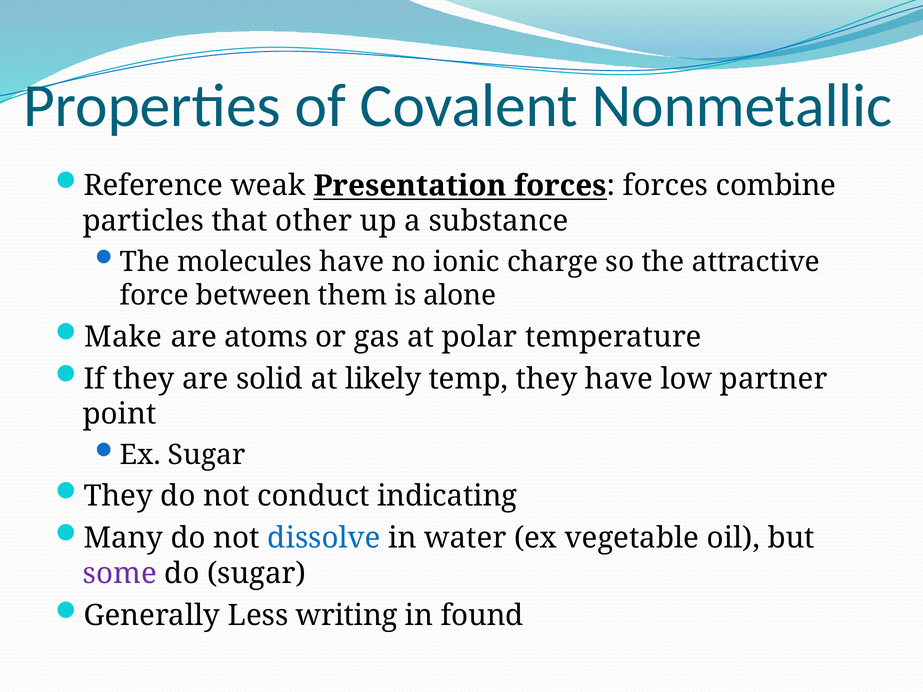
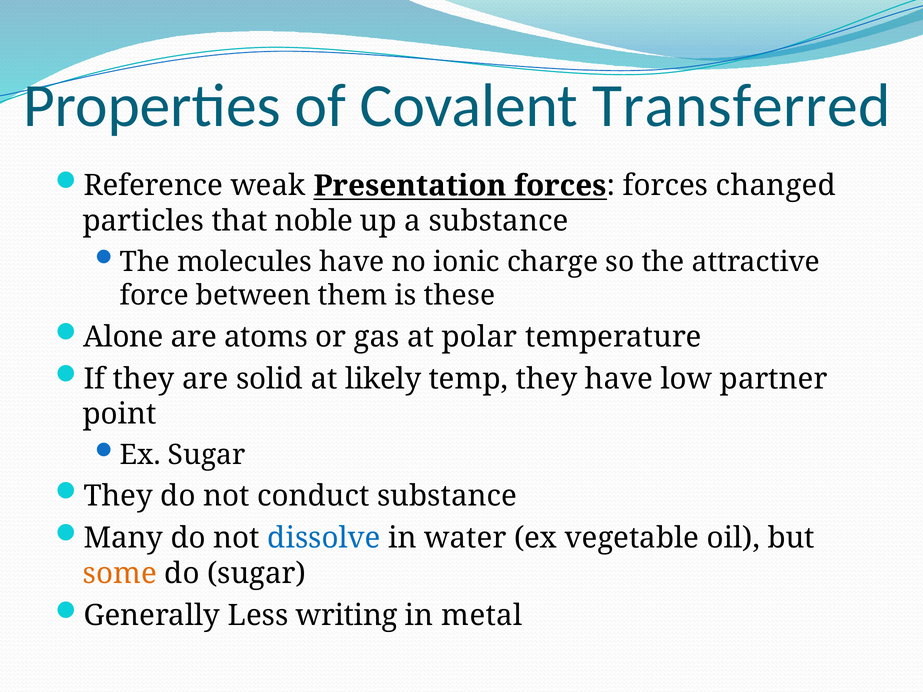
Nonmetallic: Nonmetallic -> Transferred (742, 106)
combine: combine -> changed (776, 186)
other: other -> noble (314, 221)
alone: alone -> these (459, 296)
Make: Make -> Alone (123, 337)
conduct indicating: indicating -> substance (447, 496)
some colour: purple -> orange (120, 574)
found: found -> metal (482, 616)
